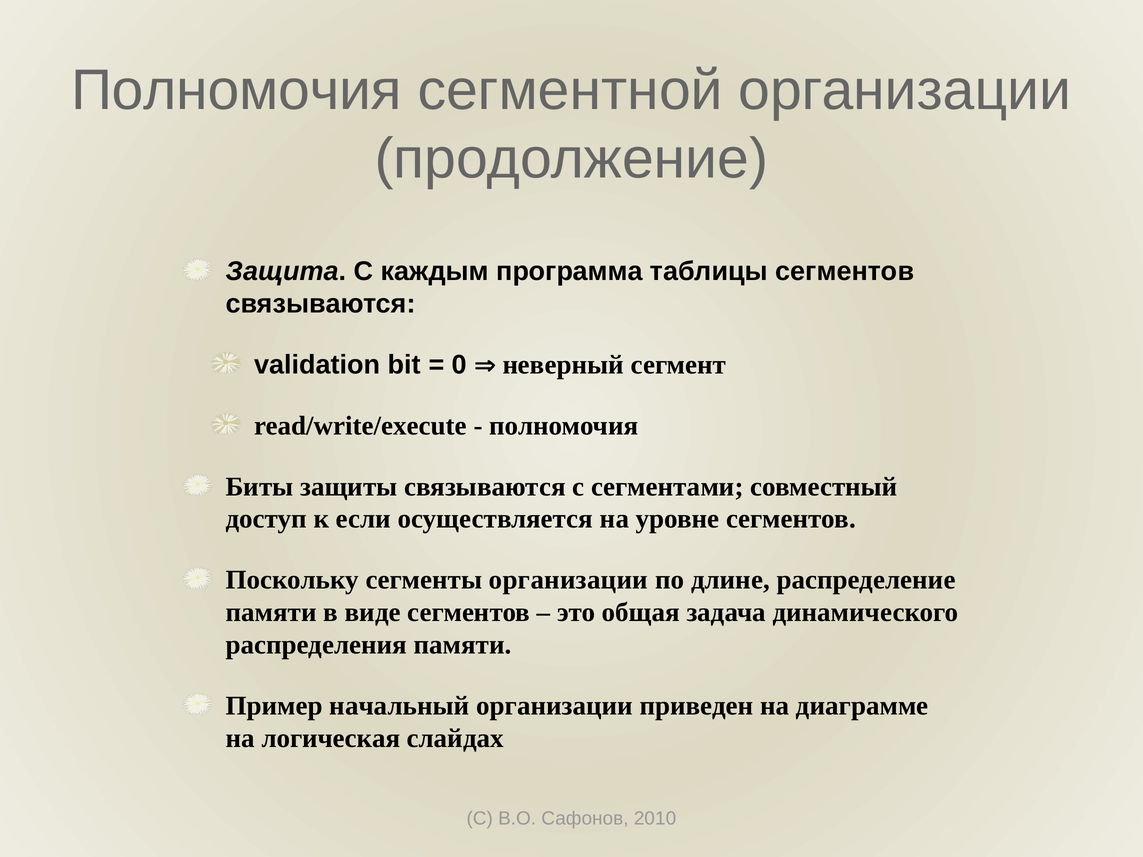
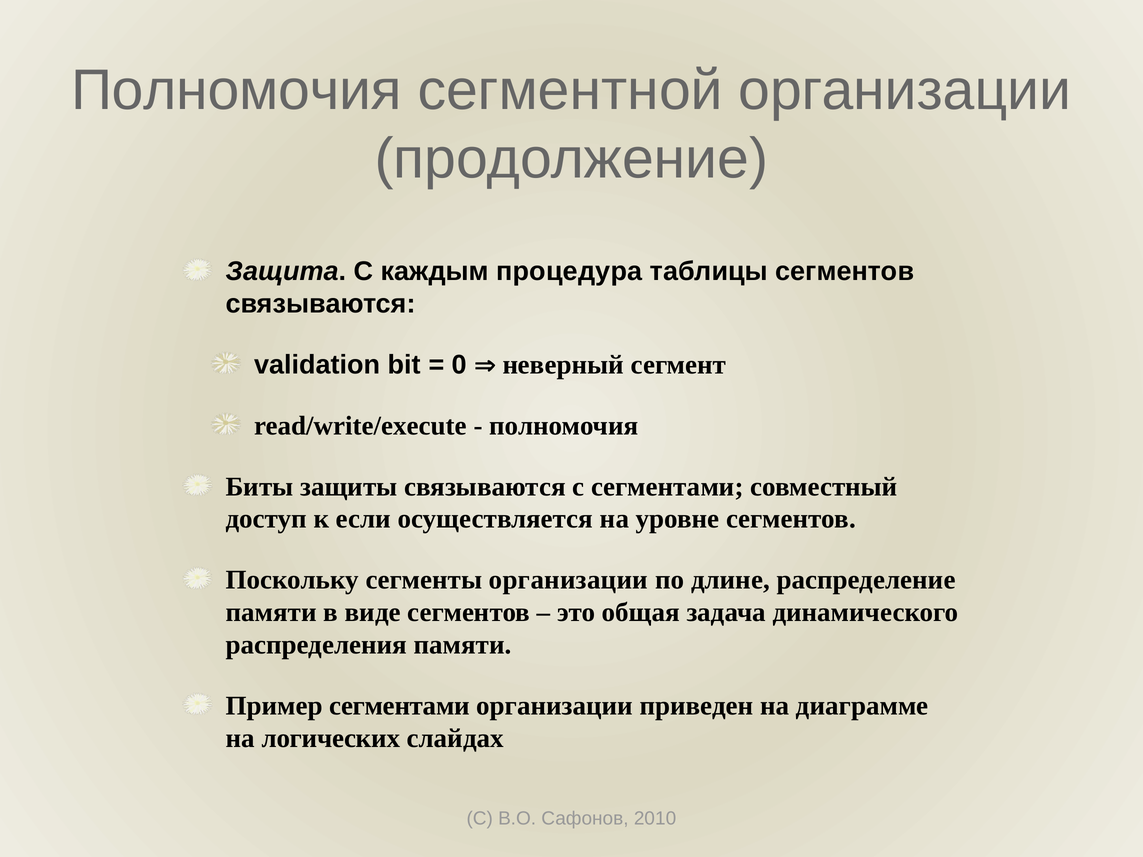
программа: программа -> процедура (569, 271)
Пример начальный: начальный -> сегментами (400, 706)
логическая: логическая -> логических (331, 738)
